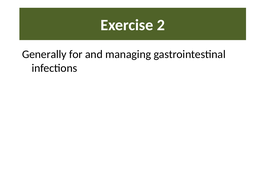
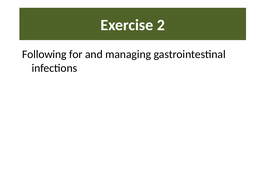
Generally: Generally -> Following (44, 54)
